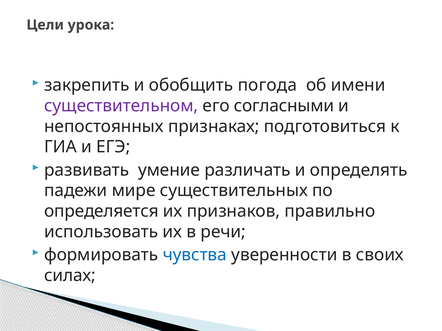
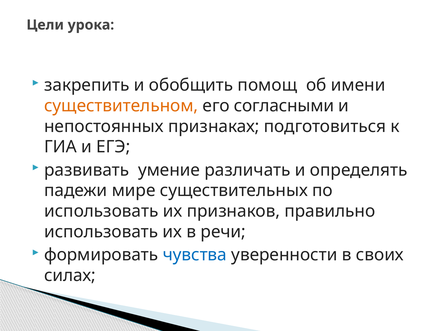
погода: погода -> помощ (267, 85)
существительном colour: purple -> orange (121, 106)
определяется: определяется -> использовать (101, 212)
